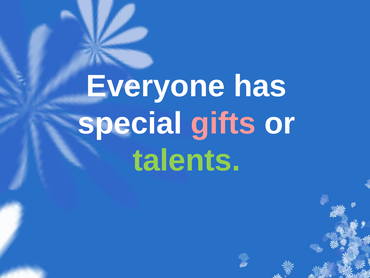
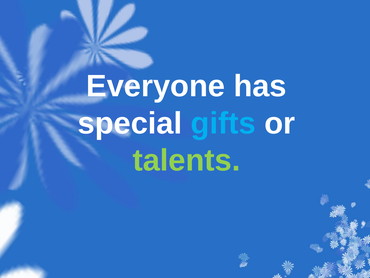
gifts colour: pink -> light blue (223, 123)
